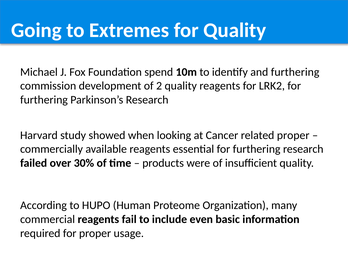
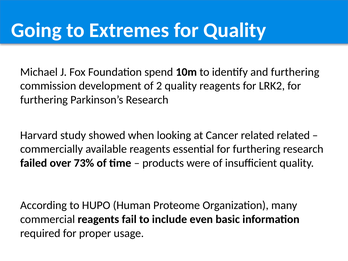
related proper: proper -> related (293, 135)
30%: 30% -> 73% (84, 163)
